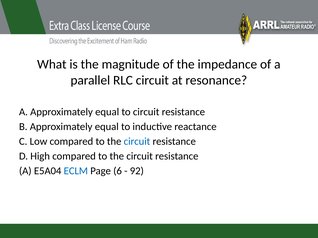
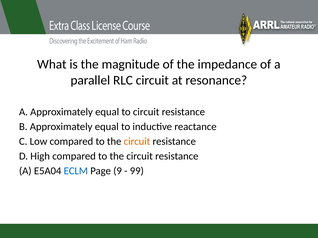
circuit colour: blue -> orange (137, 142)
6: 6 -> 9 (118, 171)
92: 92 -> 99 (137, 171)
